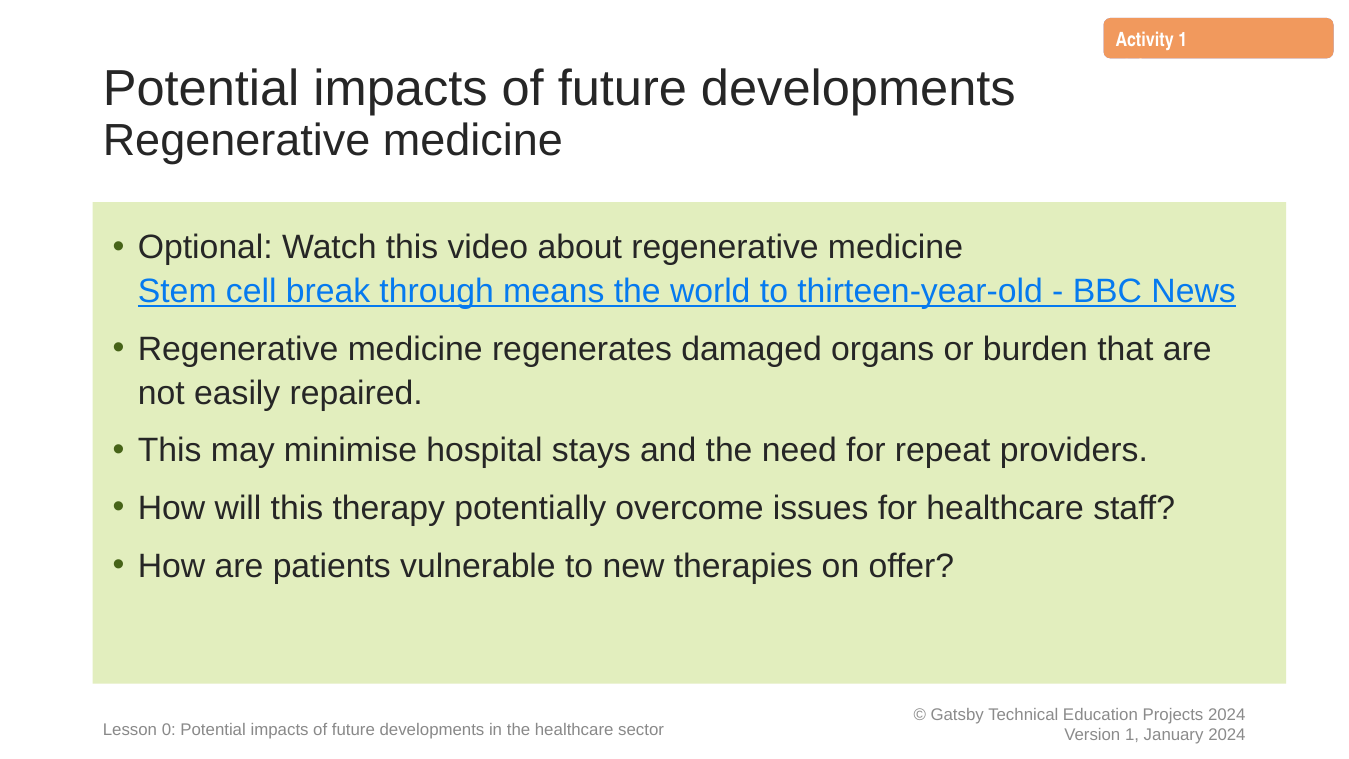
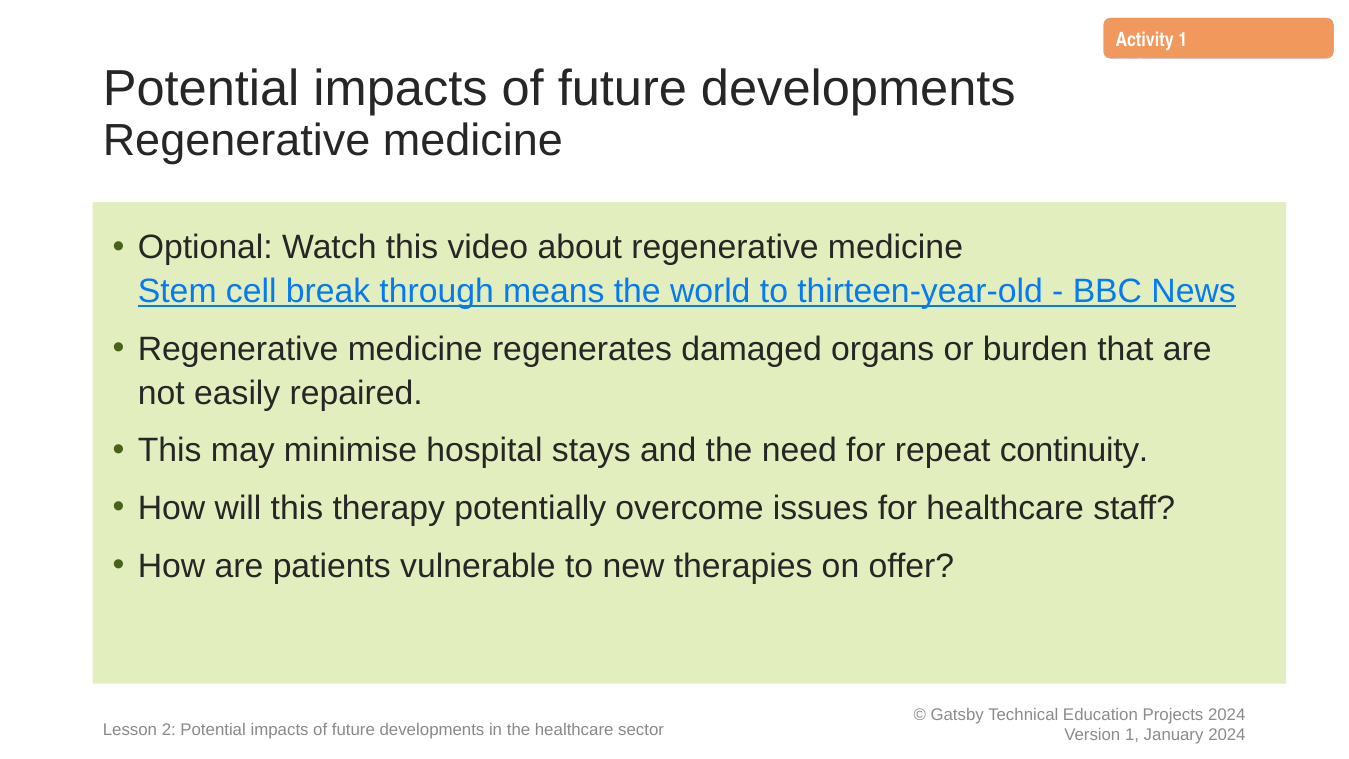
providers: providers -> continuity (1074, 451)
0: 0 -> 2 (169, 730)
